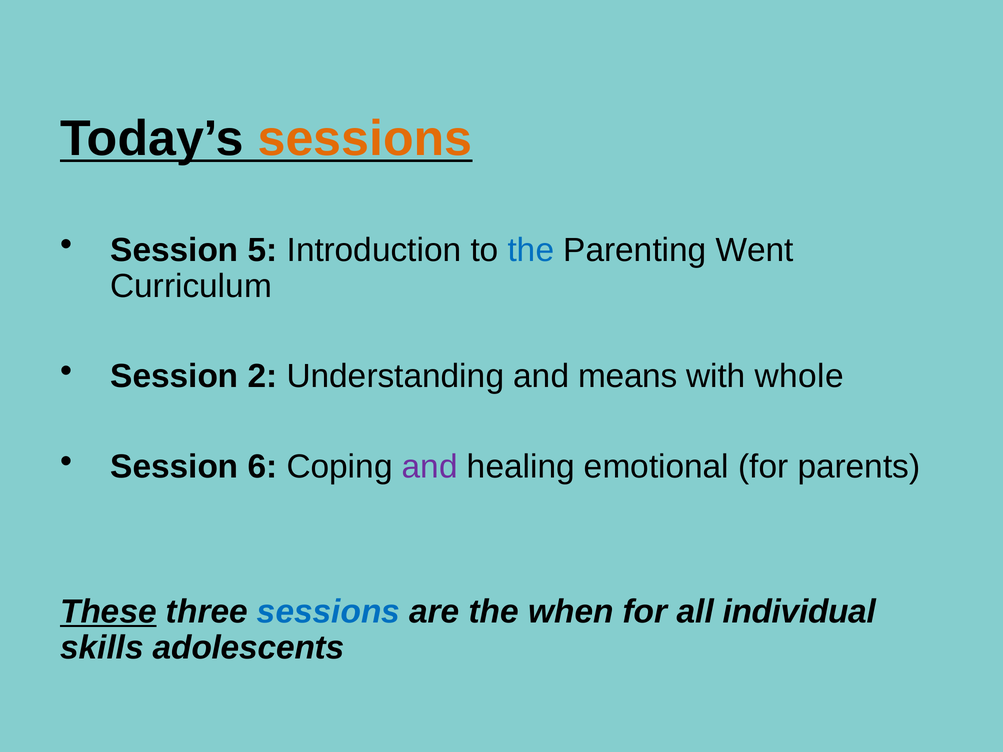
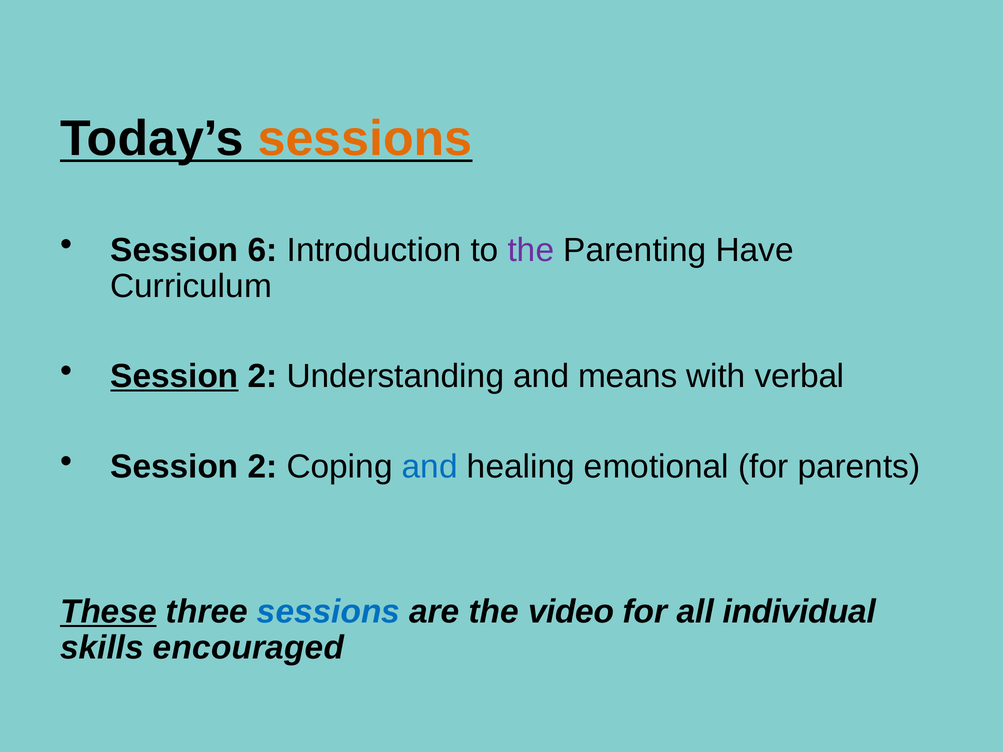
5: 5 -> 6 (263, 250)
the colour: blue -> purple (531, 250)
Went: Went -> Have (755, 250)
Session underline: none -> present (174, 376)
whole: whole -> verbal (800, 376)
6: 6 -> 2 (263, 467)
and colour: purple -> blue (430, 467)
when: when -> video (571, 612)
adolescents: adolescents -> encouraged (248, 648)
